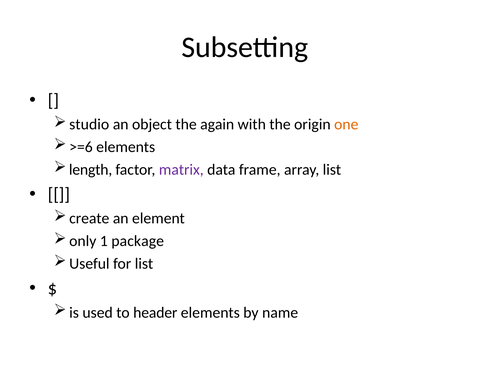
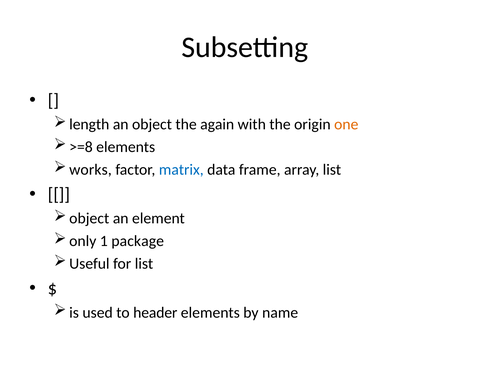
studio: studio -> length (89, 125)
>=6: >=6 -> >=8 (81, 147)
length: length -> works (90, 170)
matrix colour: purple -> blue (181, 170)
create: create -> object (89, 219)
